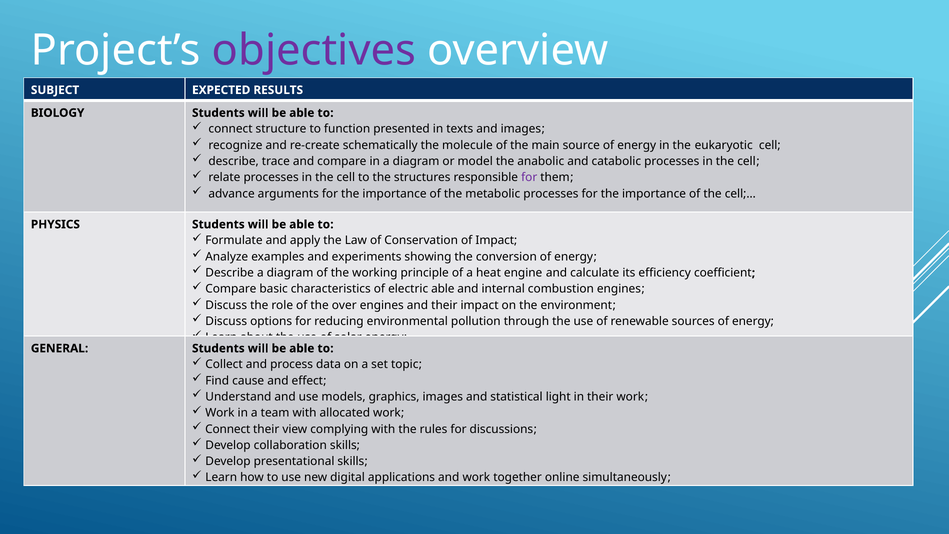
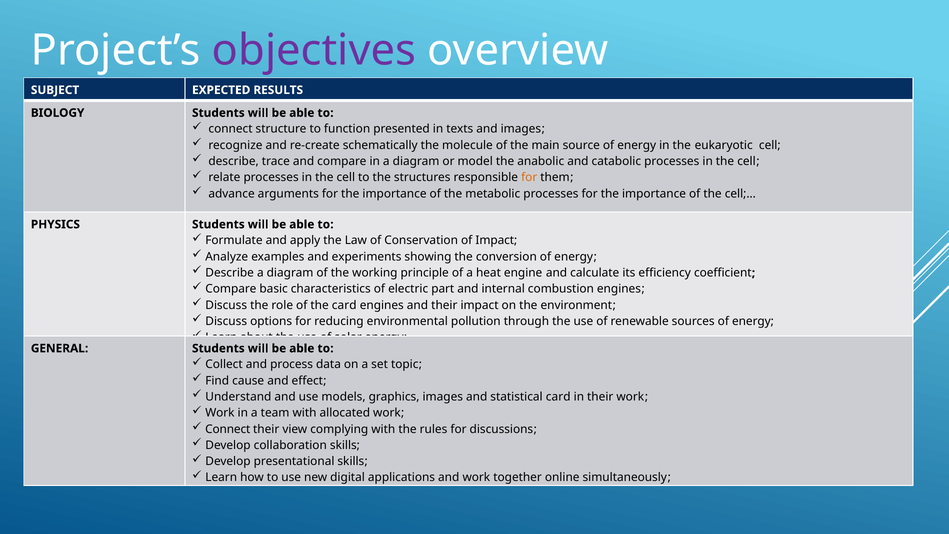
for colour: purple -> orange (529, 177)
electric able: able -> part (443, 289)
the over: over -> card (344, 305)
statistical light: light -> card (558, 397)
